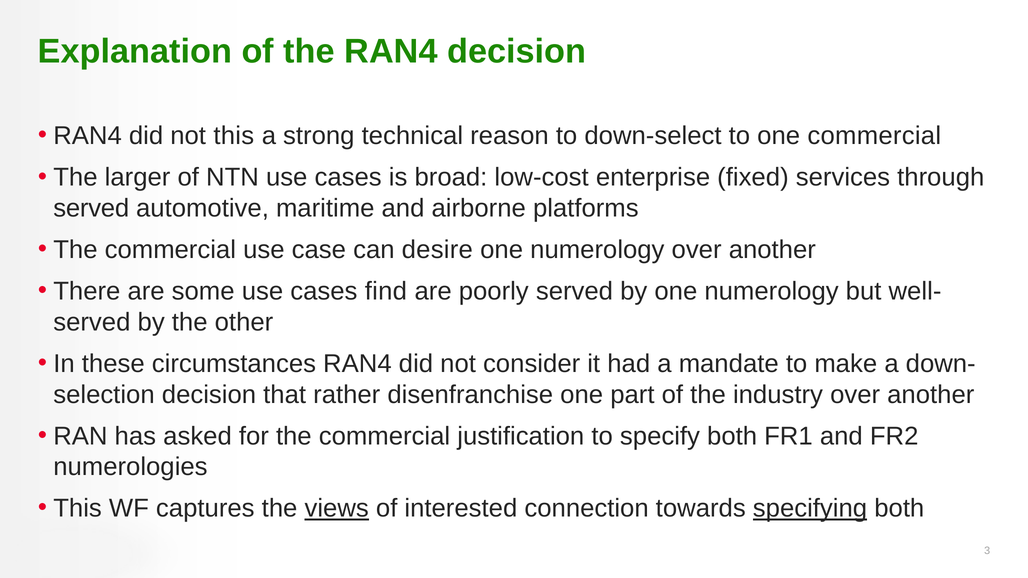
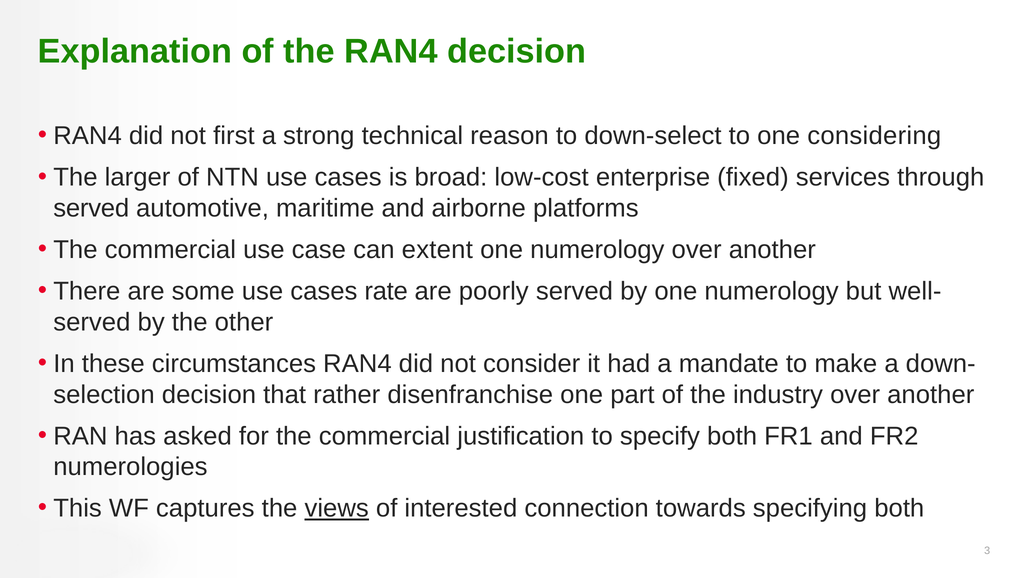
not this: this -> first (234, 136)
one commercial: commercial -> considering (874, 136)
desire: desire -> extent (437, 250)
find: find -> rate (386, 291)
specifying underline: present -> none (810, 509)
